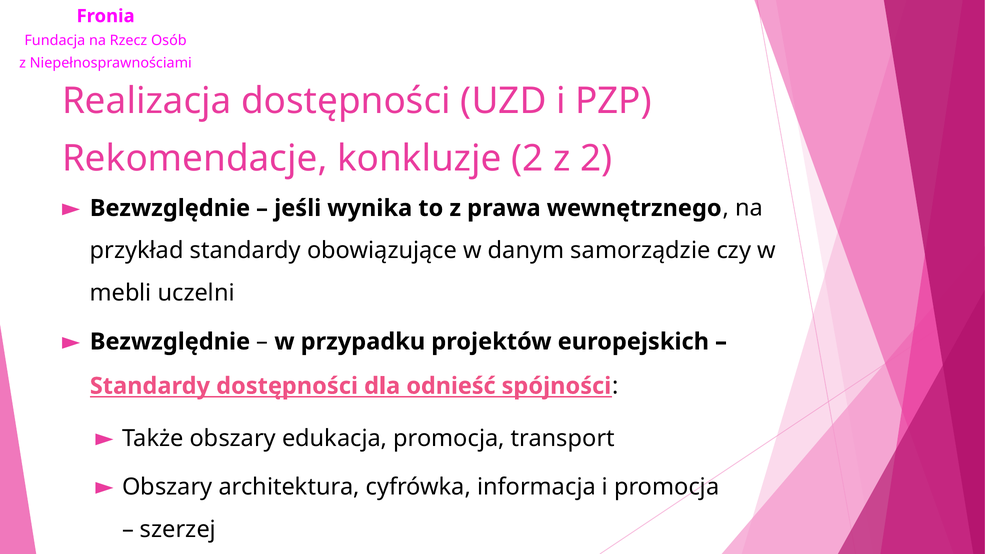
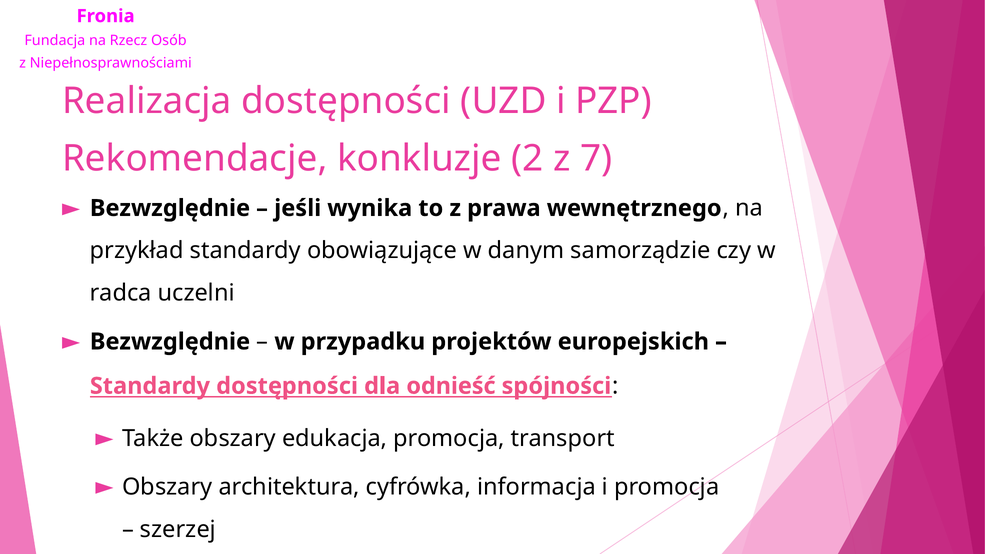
z 2: 2 -> 7 (596, 159)
mebli: mebli -> radca (121, 293)
